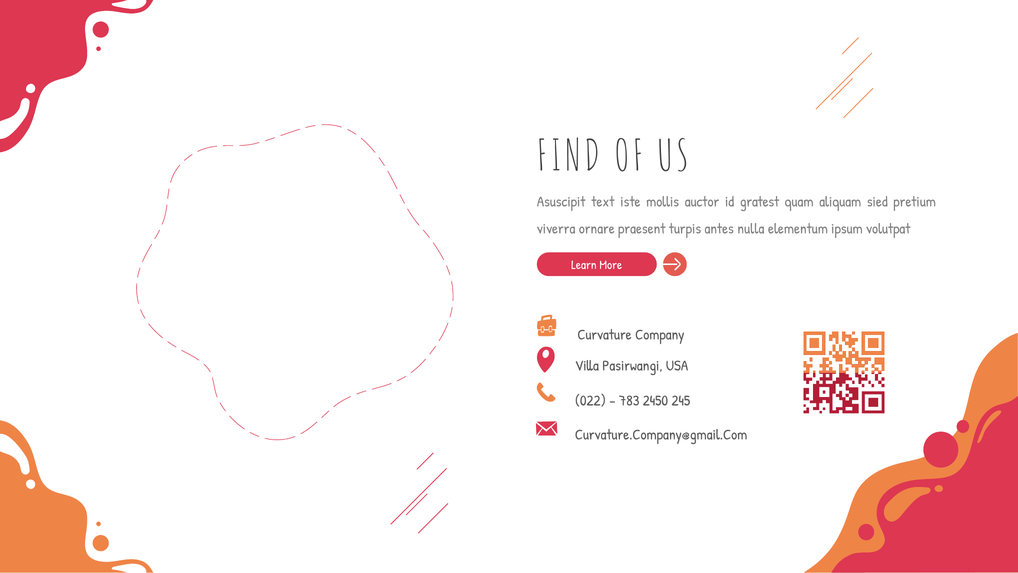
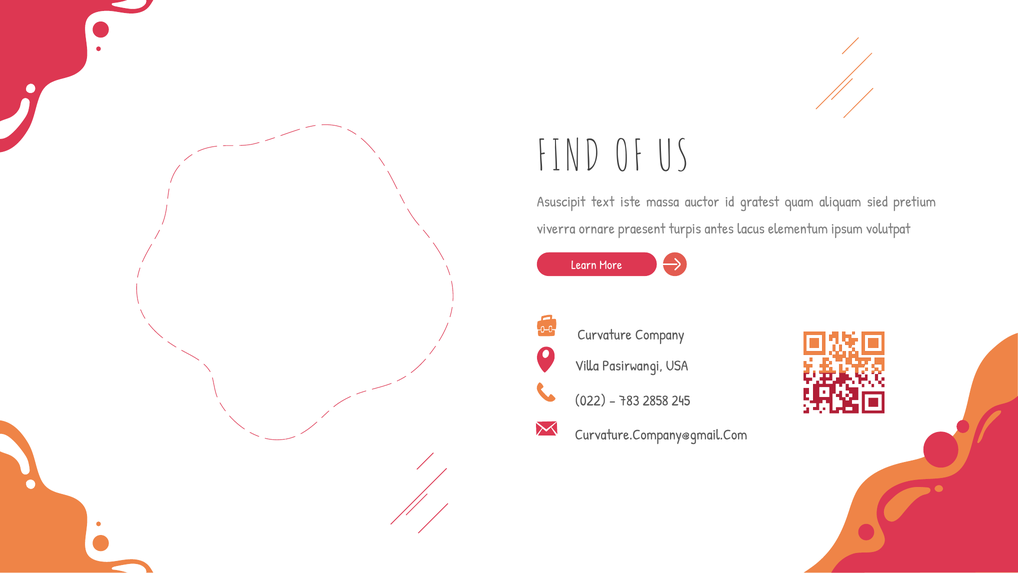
mollis: mollis -> massa (663, 202)
nulla: nulla -> lacus (751, 229)
2450: 2450 -> 2858 (656, 401)
